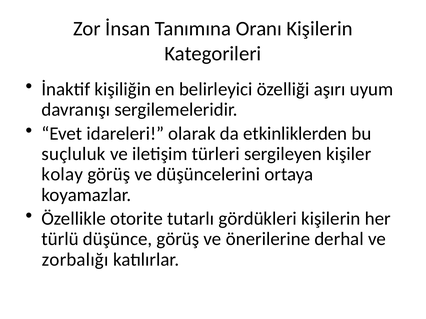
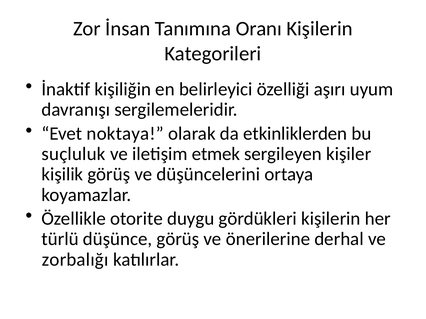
idareleri: idareleri -> noktaya (125, 134)
türleri: türleri -> etmek (216, 154)
kolay: kolay -> kişilik (62, 175)
tutarlı: tutarlı -> duygu (191, 219)
